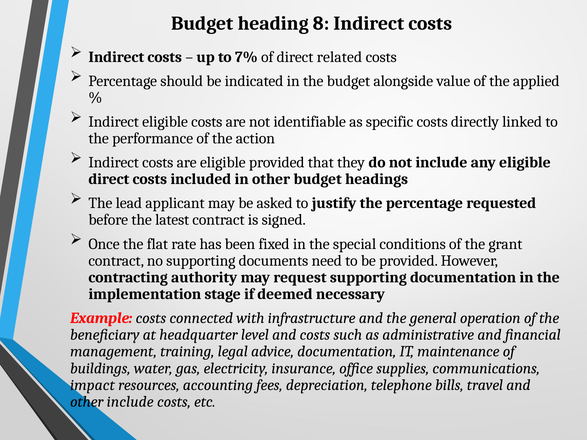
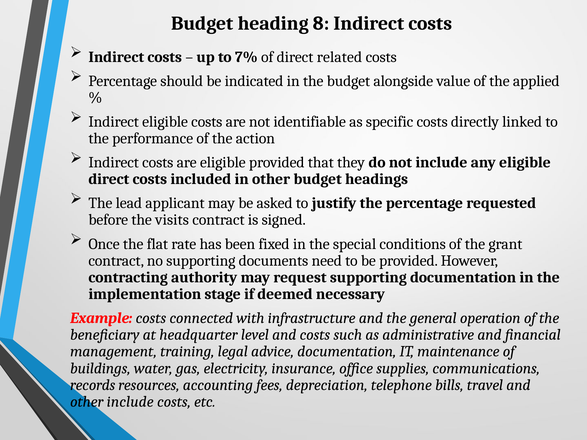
latest: latest -> visits (172, 220)
impact: impact -> records (93, 385)
